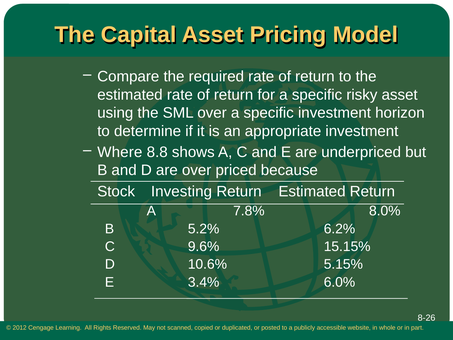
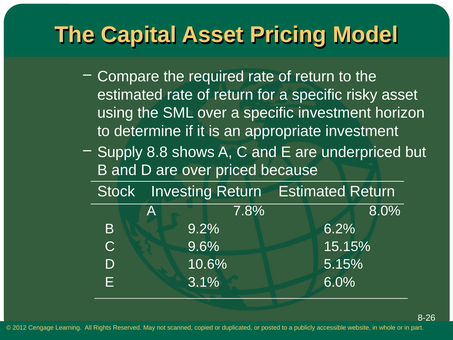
Where: Where -> Supply (120, 152)
5.2%: 5.2% -> 9.2% (204, 229)
3.4%: 3.4% -> 3.1% (204, 282)
